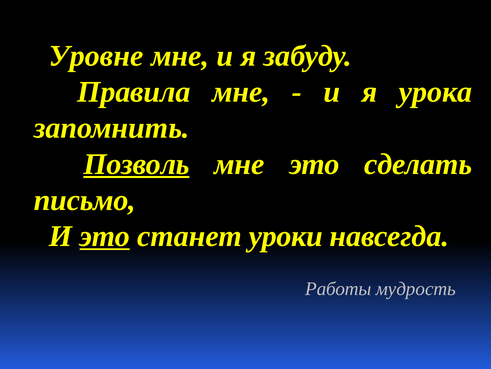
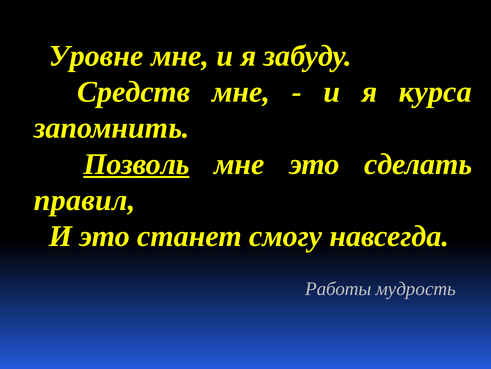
Правила: Правила -> Средств (134, 92)
урока: урока -> курса (435, 92)
письмо: письмо -> правил (85, 200)
это underline: present -> none (105, 236)
уроки: уроки -> смогу (286, 236)
